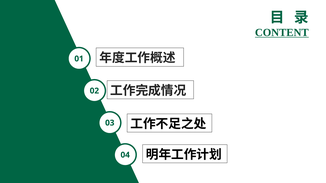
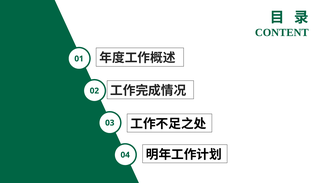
CONTENT underline: present -> none (282, 33)
